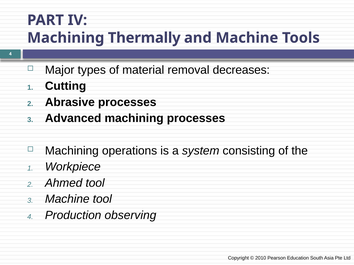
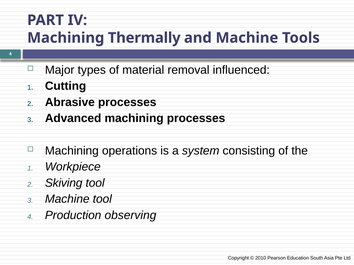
decreases: decreases -> influenced (241, 70)
Ahmed: Ahmed -> Skiving (64, 183)
